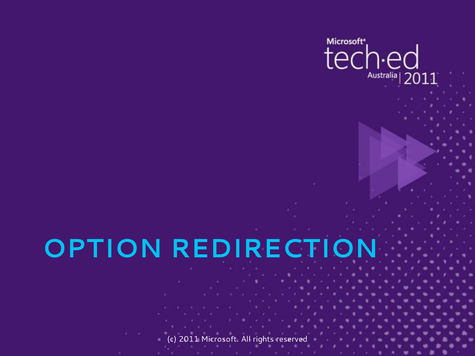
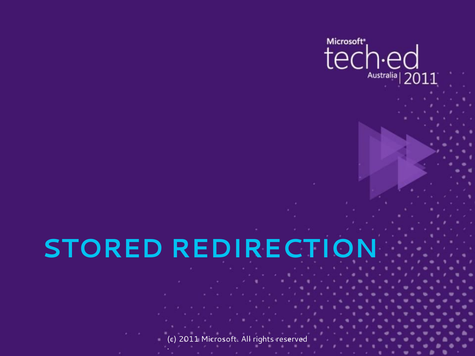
OPTION: OPTION -> STORED (103, 249)
